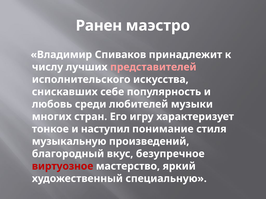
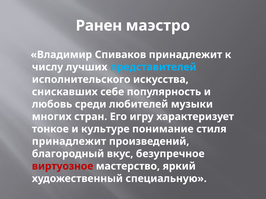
представителей colour: pink -> light blue (153, 67)
наступил: наступил -> культуре (105, 129)
музыкальную: музыкальную -> принадлежит (69, 142)
